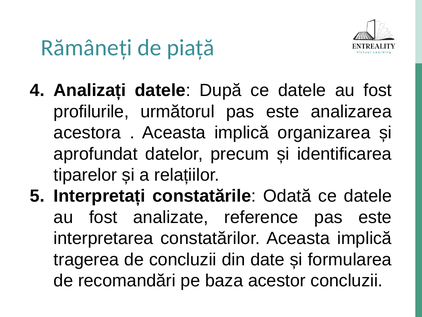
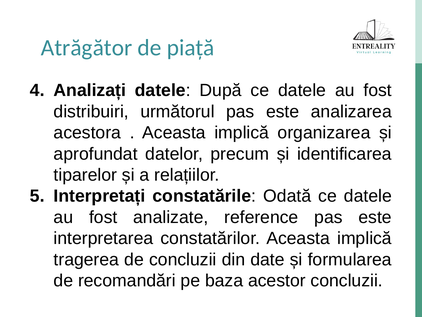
Rămâneți: Rămâneți -> Atrăgător (87, 48)
profilurile: profilurile -> distribuiri (91, 111)
